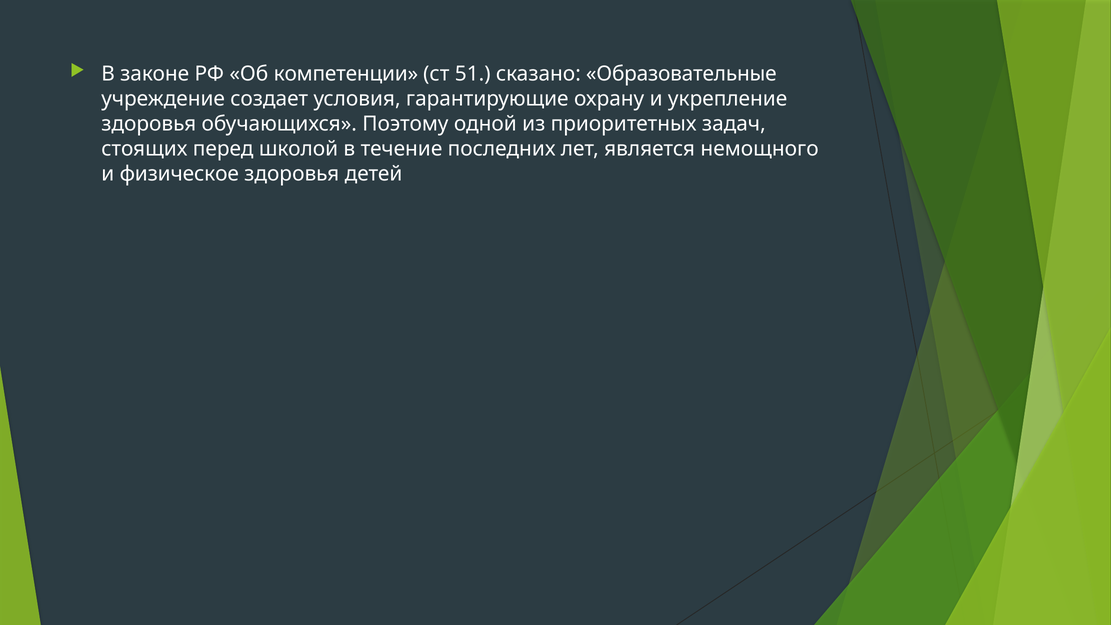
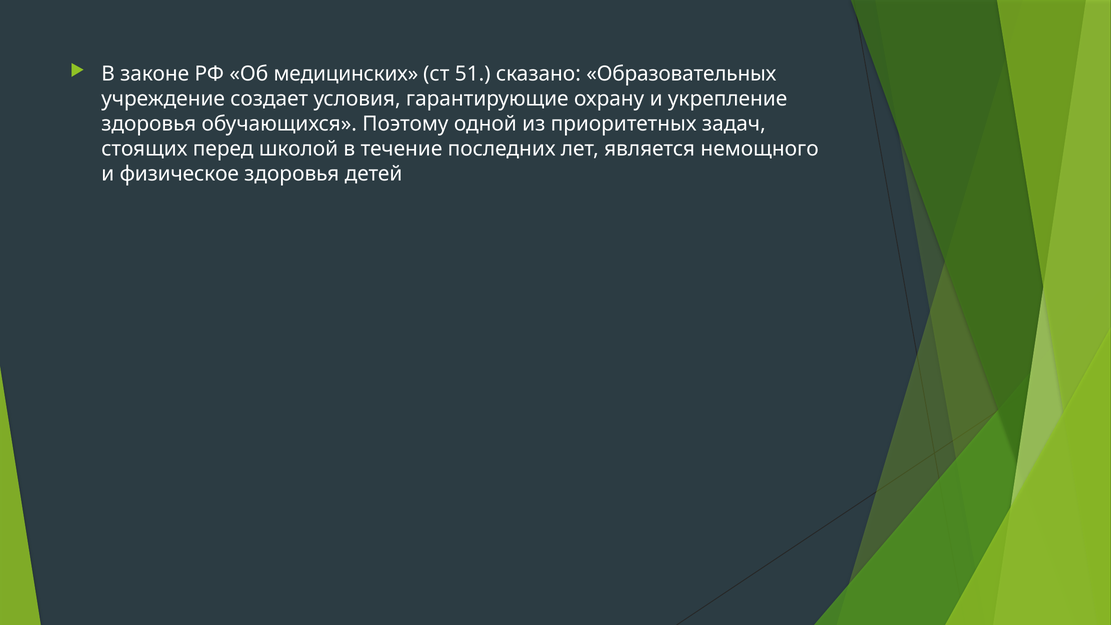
компетенции: компетенции -> медицинских (346, 74)
Образовательные: Образовательные -> Образовательных (681, 74)
